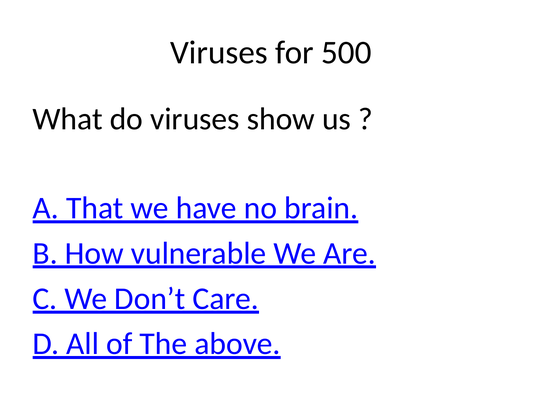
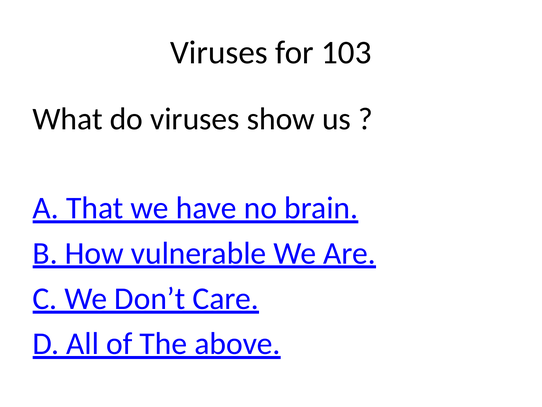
500: 500 -> 103 (346, 52)
